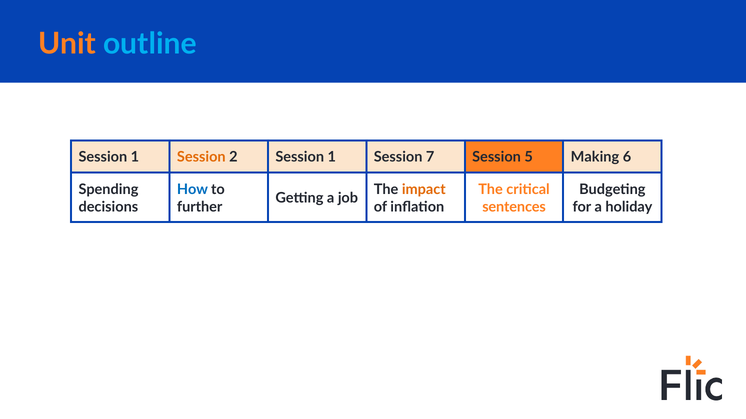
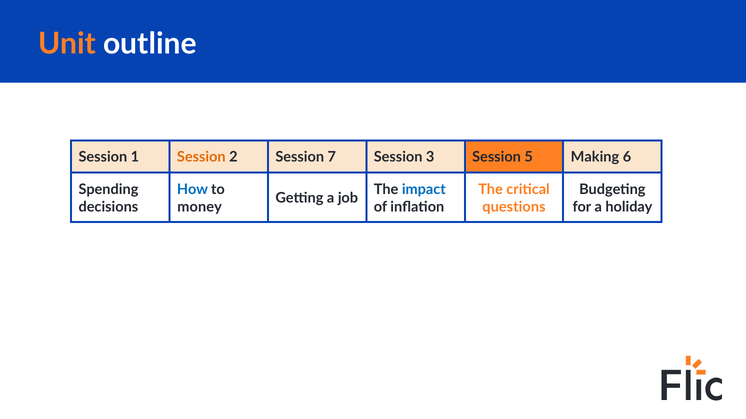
outline colour: light blue -> white (150, 44)
2 Session 1: 1 -> 7 (332, 157)
7: 7 -> 3 (430, 157)
impact colour: orange -> blue (424, 190)
further: further -> money (200, 207)
sentences: sentences -> questions (514, 207)
